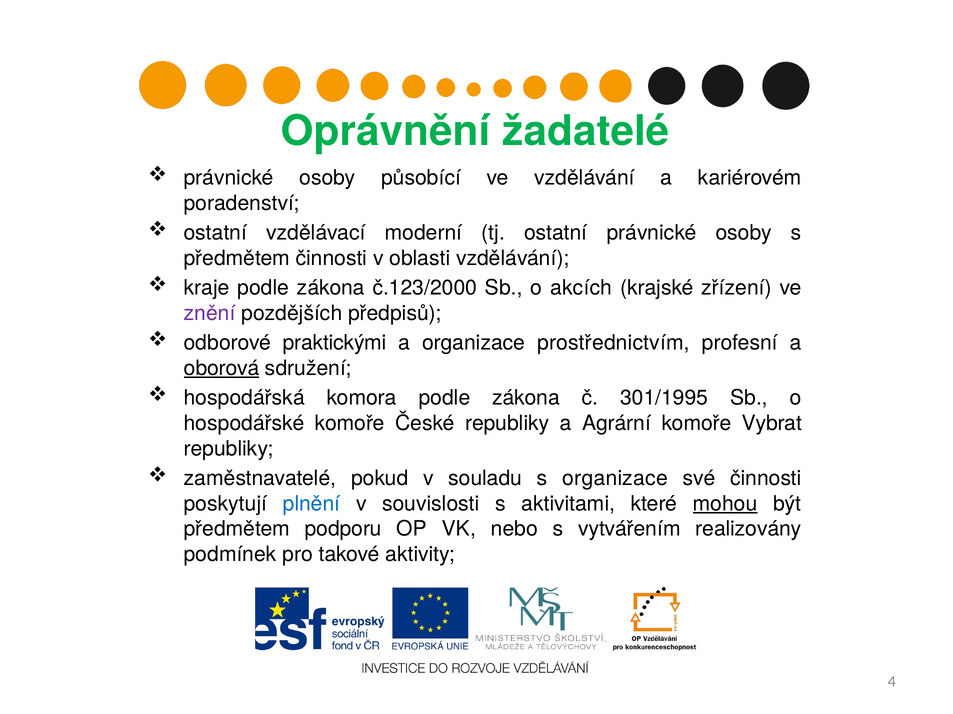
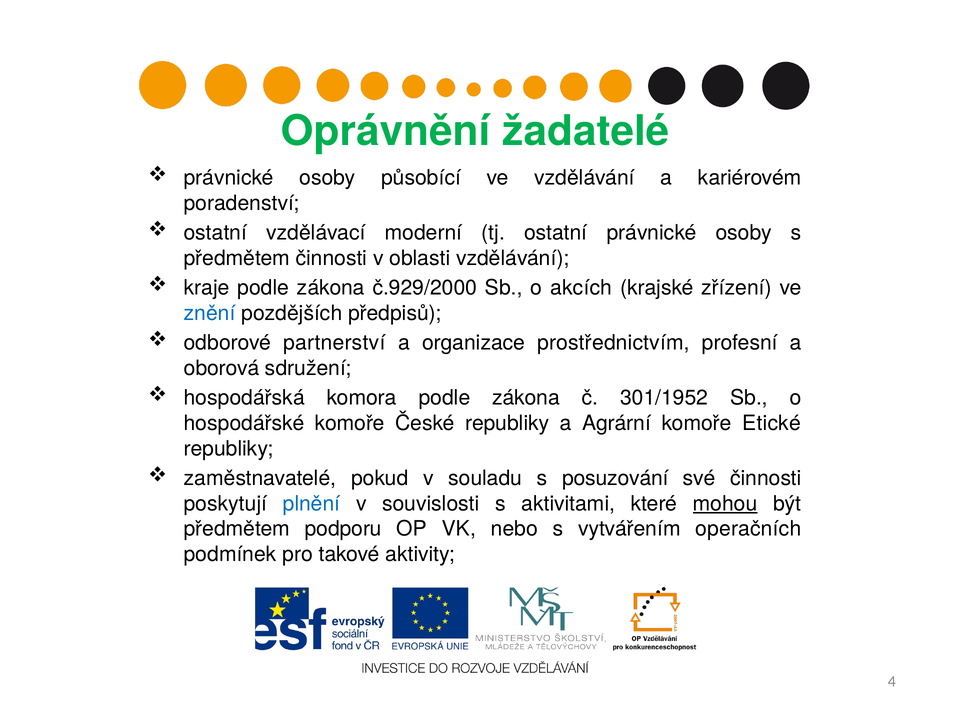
č.123/2000: č.123/2000 -> č.929/2000 (425, 288)
znění colour: purple -> blue (210, 314)
praktickými: praktickými -> partnerství (335, 343)
oborová underline: present -> none (222, 369)
301/1995: 301/1995 -> 301/1952 (664, 398)
Vybrat: Vybrat -> Etické (772, 424)
s organizace: organizace -> posuzování (615, 479)
realizovány: realizovány -> operačních (748, 530)
